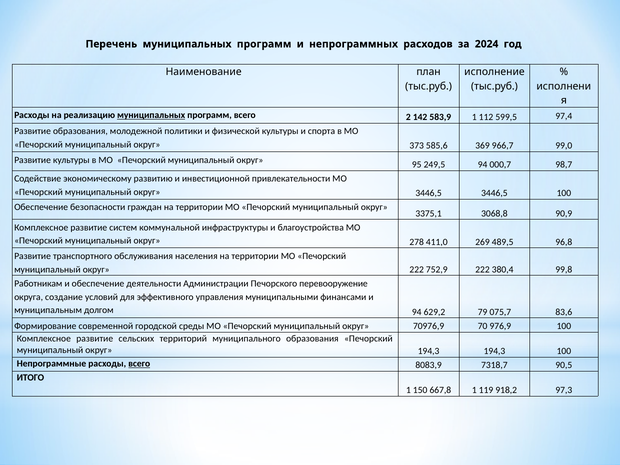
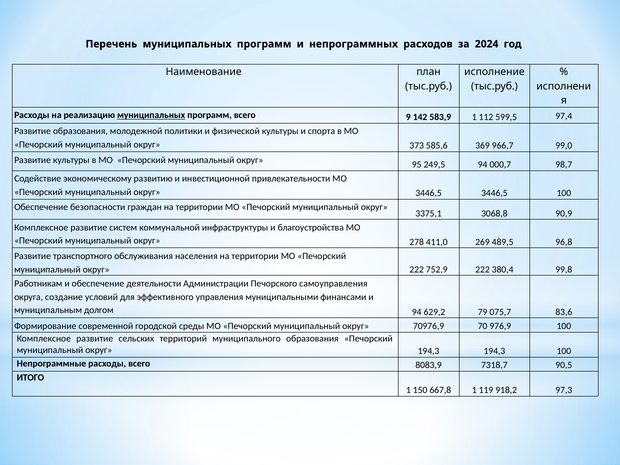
2: 2 -> 9 (408, 117)
перевооружение: перевооружение -> самоуправления (333, 283)
всего underline: present -> none (139, 364)
